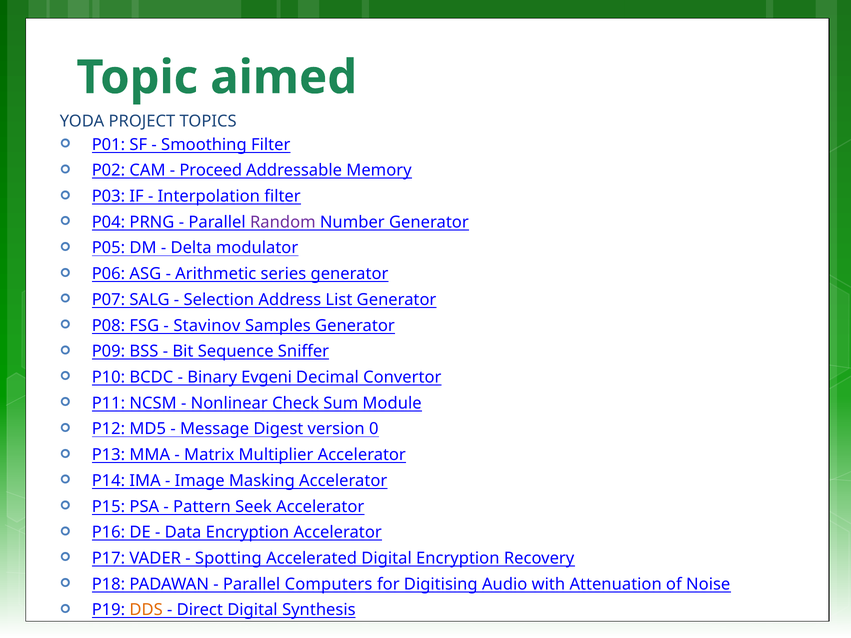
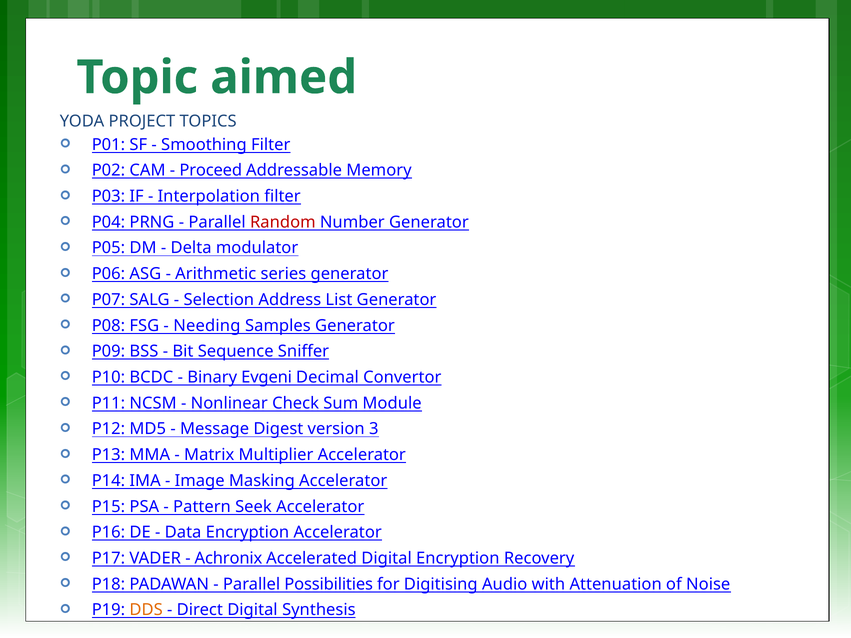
Random colour: purple -> red (283, 222)
Stavinov: Stavinov -> Needing (207, 326)
0: 0 -> 3 (374, 429)
Spotting: Spotting -> Achronix (228, 559)
Computers: Computers -> Possibilities (329, 584)
